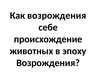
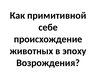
Как возрождения: возрождения -> примитивной (57, 15)
